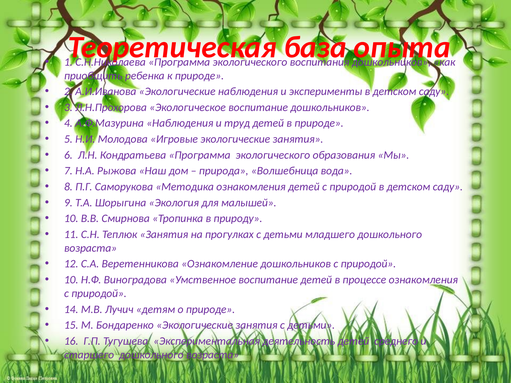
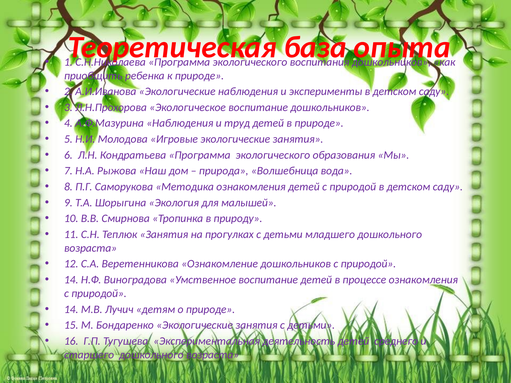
10: 10 -> 14 (71, 280)
